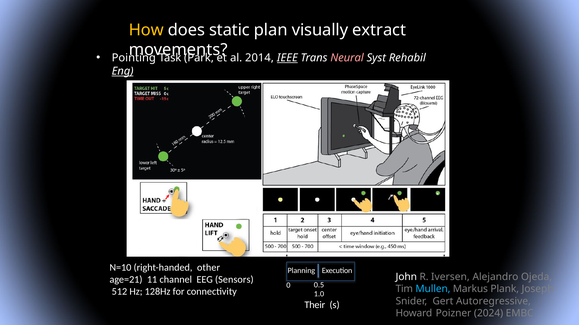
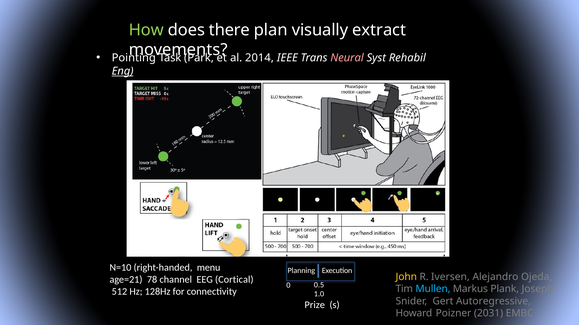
How colour: yellow -> light green (146, 30)
static: static -> there (229, 30)
IEEE underline: present -> none (287, 58)
other: other -> menu (209, 268)
John colour: white -> yellow (406, 277)
11: 11 -> 78 (152, 280)
Sensors: Sensors -> Cortical (234, 280)
Their: Their -> Prize (315, 305)
2024: 2024 -> 2031 (489, 314)
